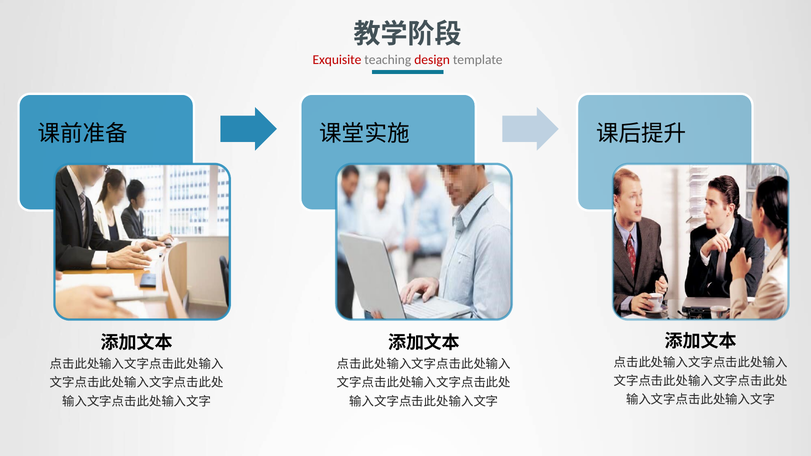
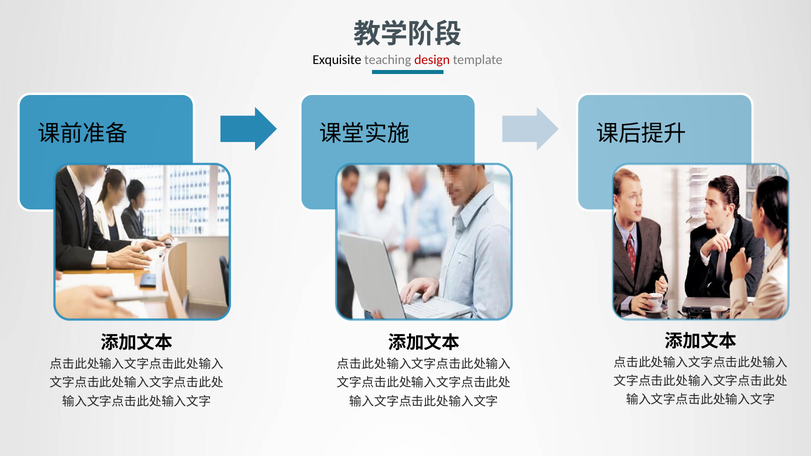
Exquisite colour: red -> black (337, 60)
